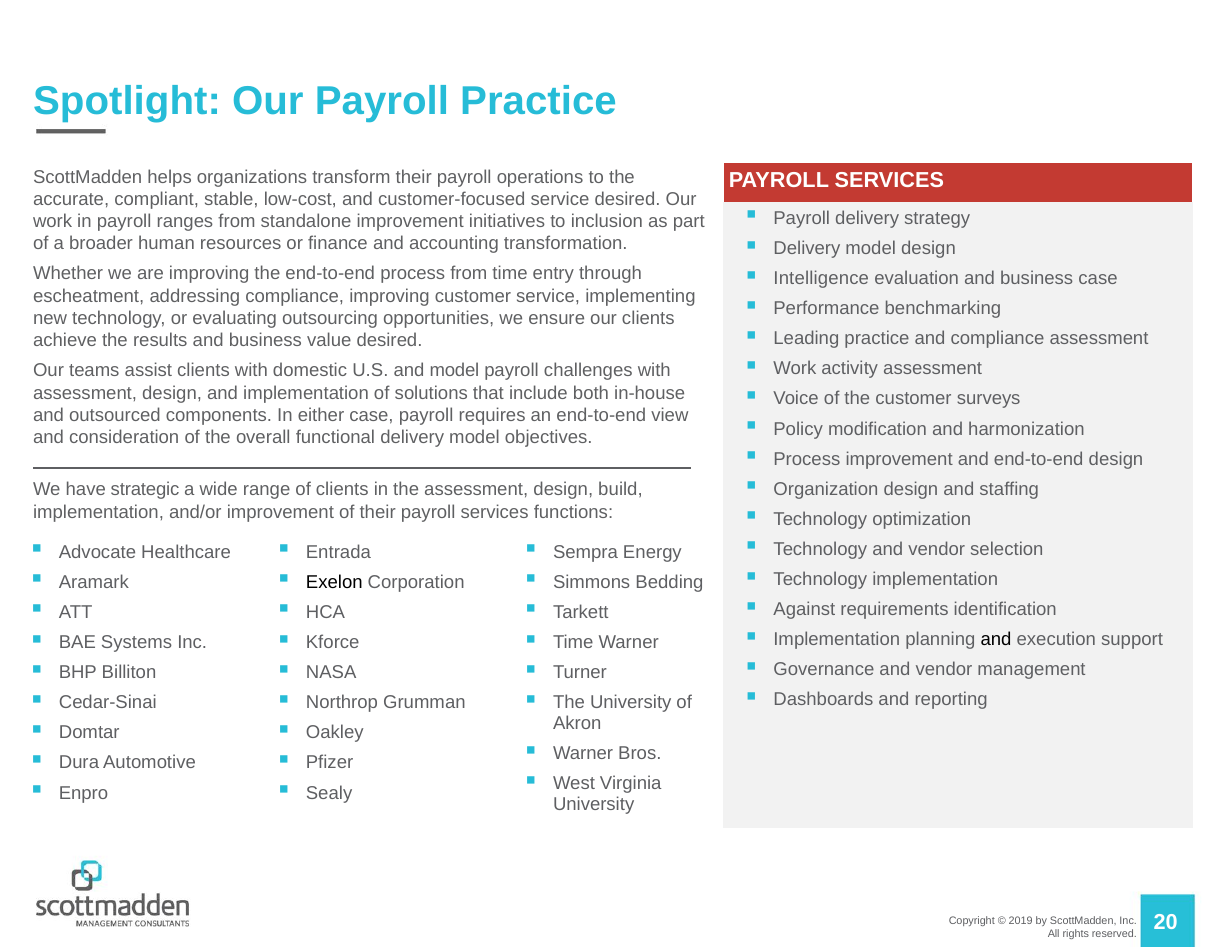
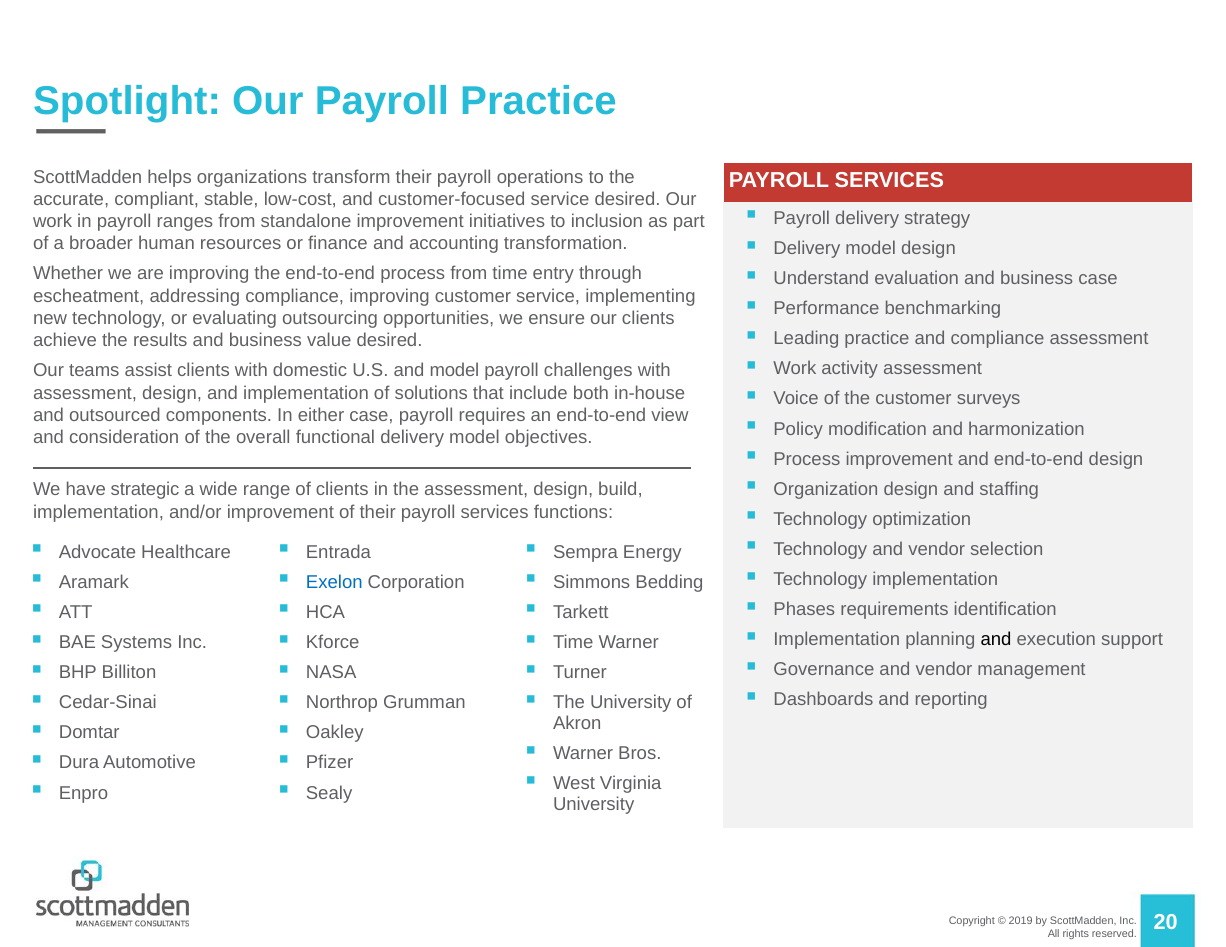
Intelligence: Intelligence -> Understand (821, 279)
Exelon colour: black -> blue (334, 582)
Against: Against -> Phases (804, 610)
